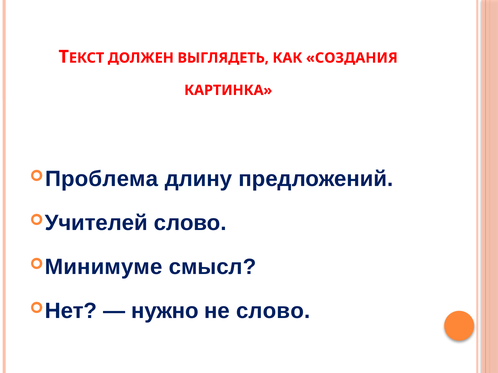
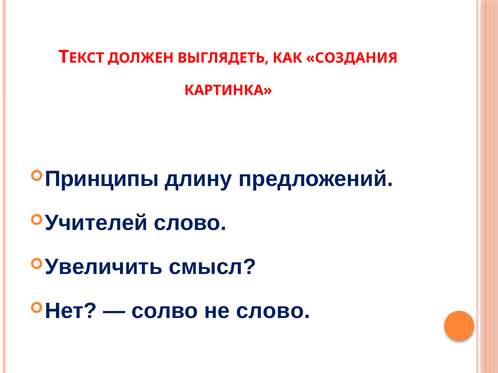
Проблема: Проблема -> Принципы (102, 179)
Минимуме: Минимуме -> Увеличить (104, 267)
нужно: нужно -> солво (165, 311)
